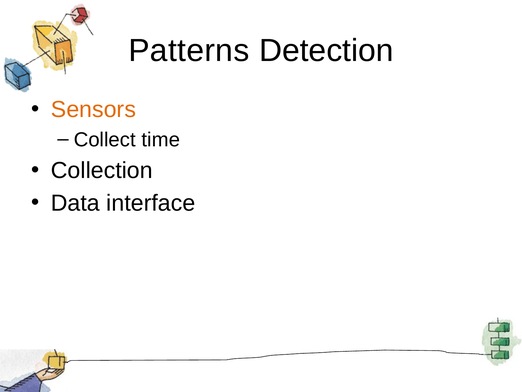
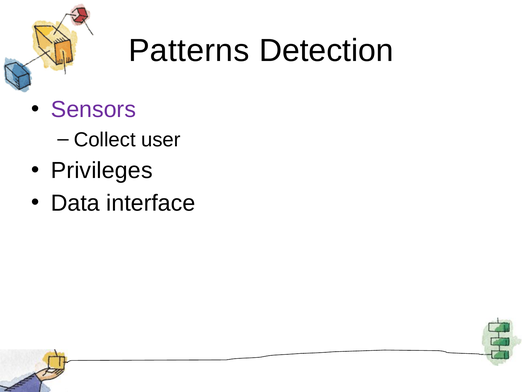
Sensors colour: orange -> purple (93, 110)
time: time -> user (161, 139)
Collection: Collection -> Privileges (102, 170)
